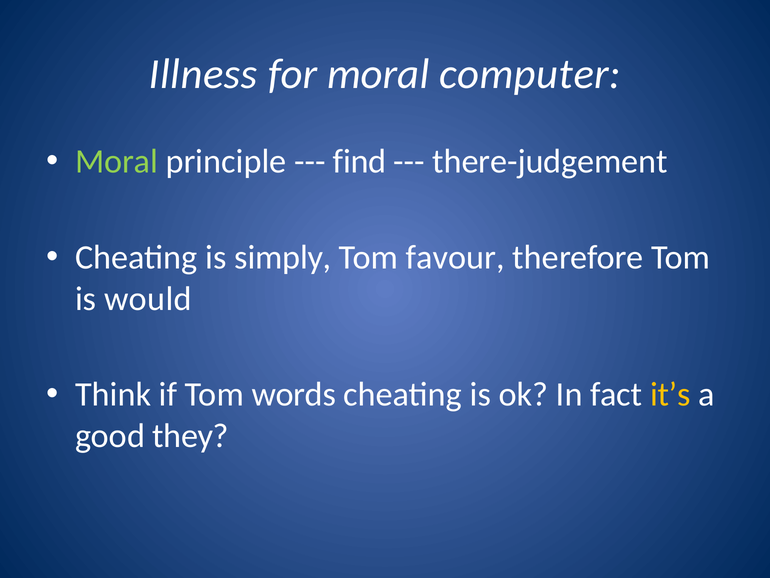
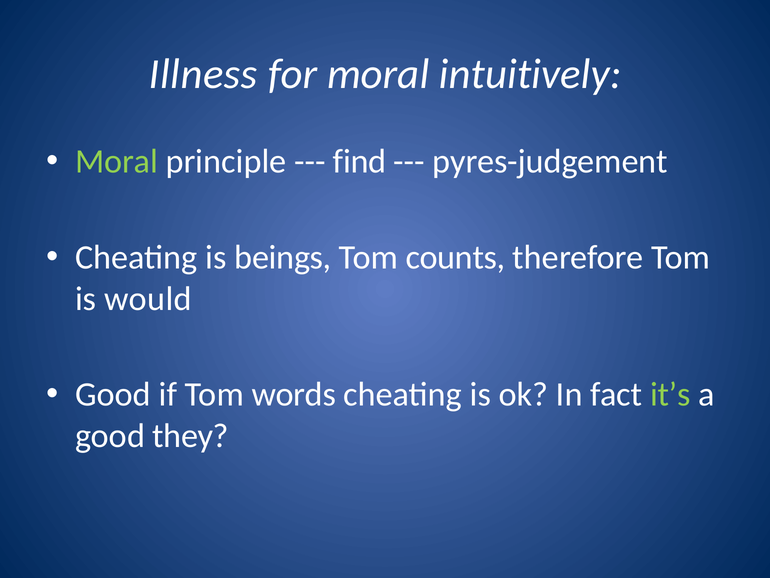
computer: computer -> intuitively (530, 74)
there-judgement: there-judgement -> pyres-judgement (550, 162)
simply: simply -> beings (283, 257)
favour: favour -> counts (455, 257)
Think: Think -> Good (113, 394)
it’s colour: yellow -> light green (670, 394)
